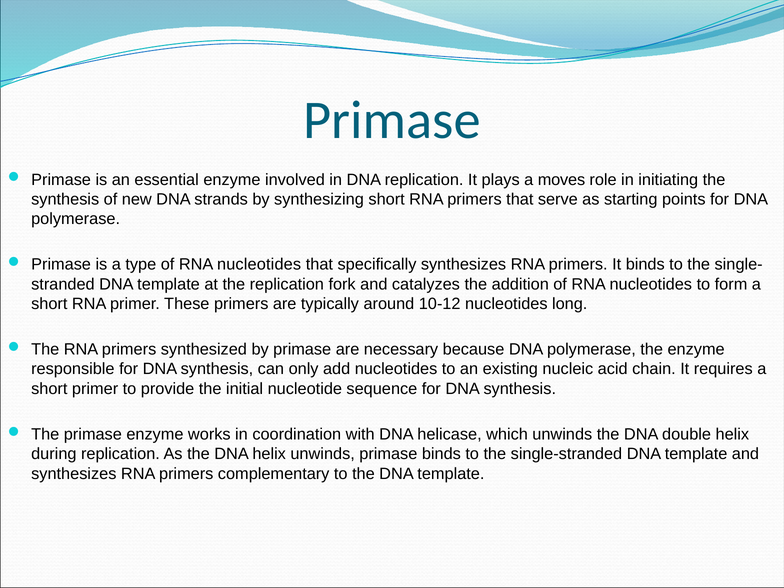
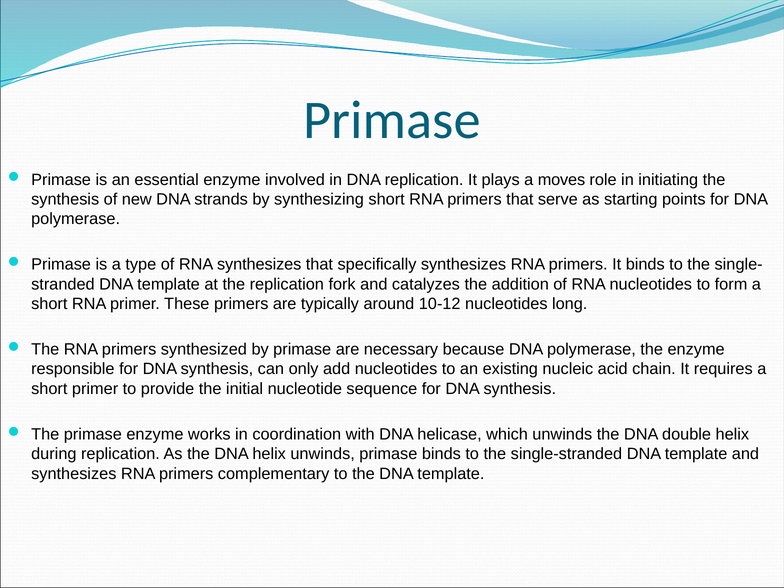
type of RNA nucleotides: nucleotides -> synthesizes (259, 265)
